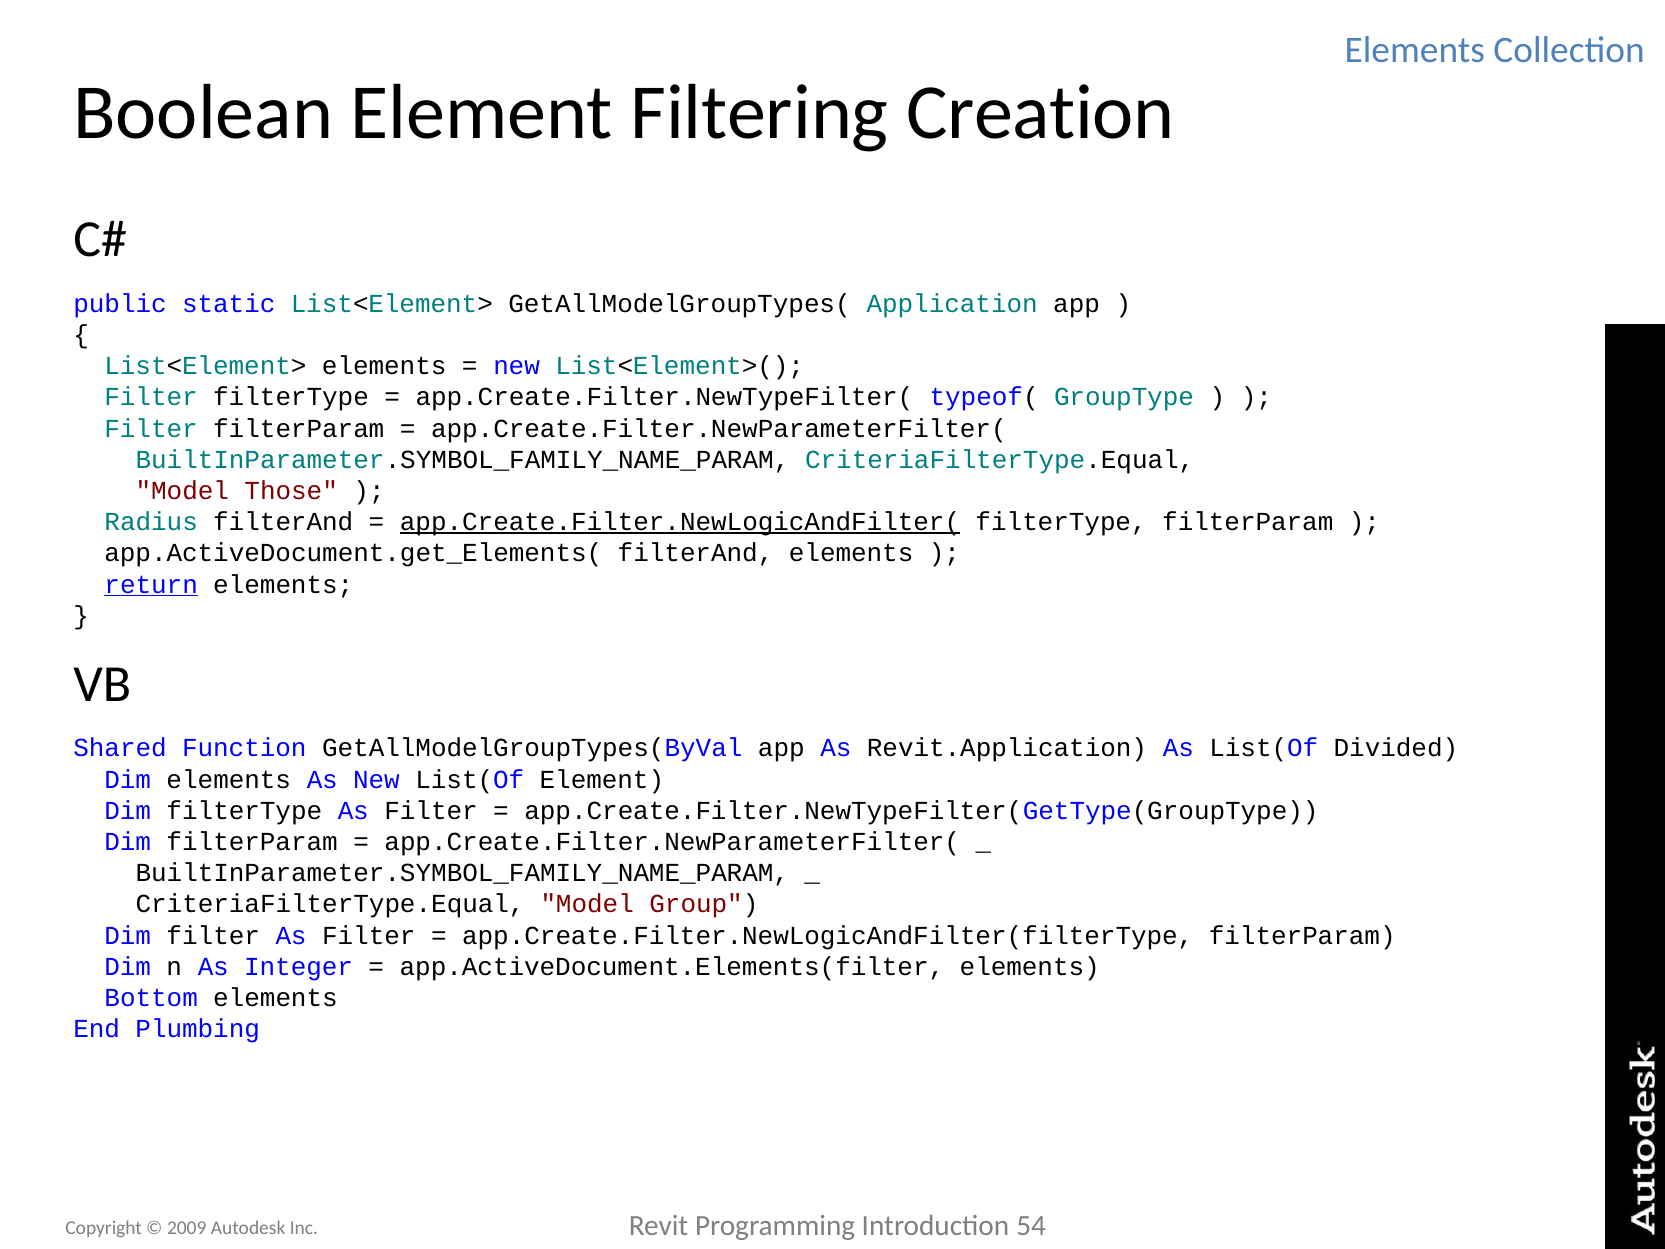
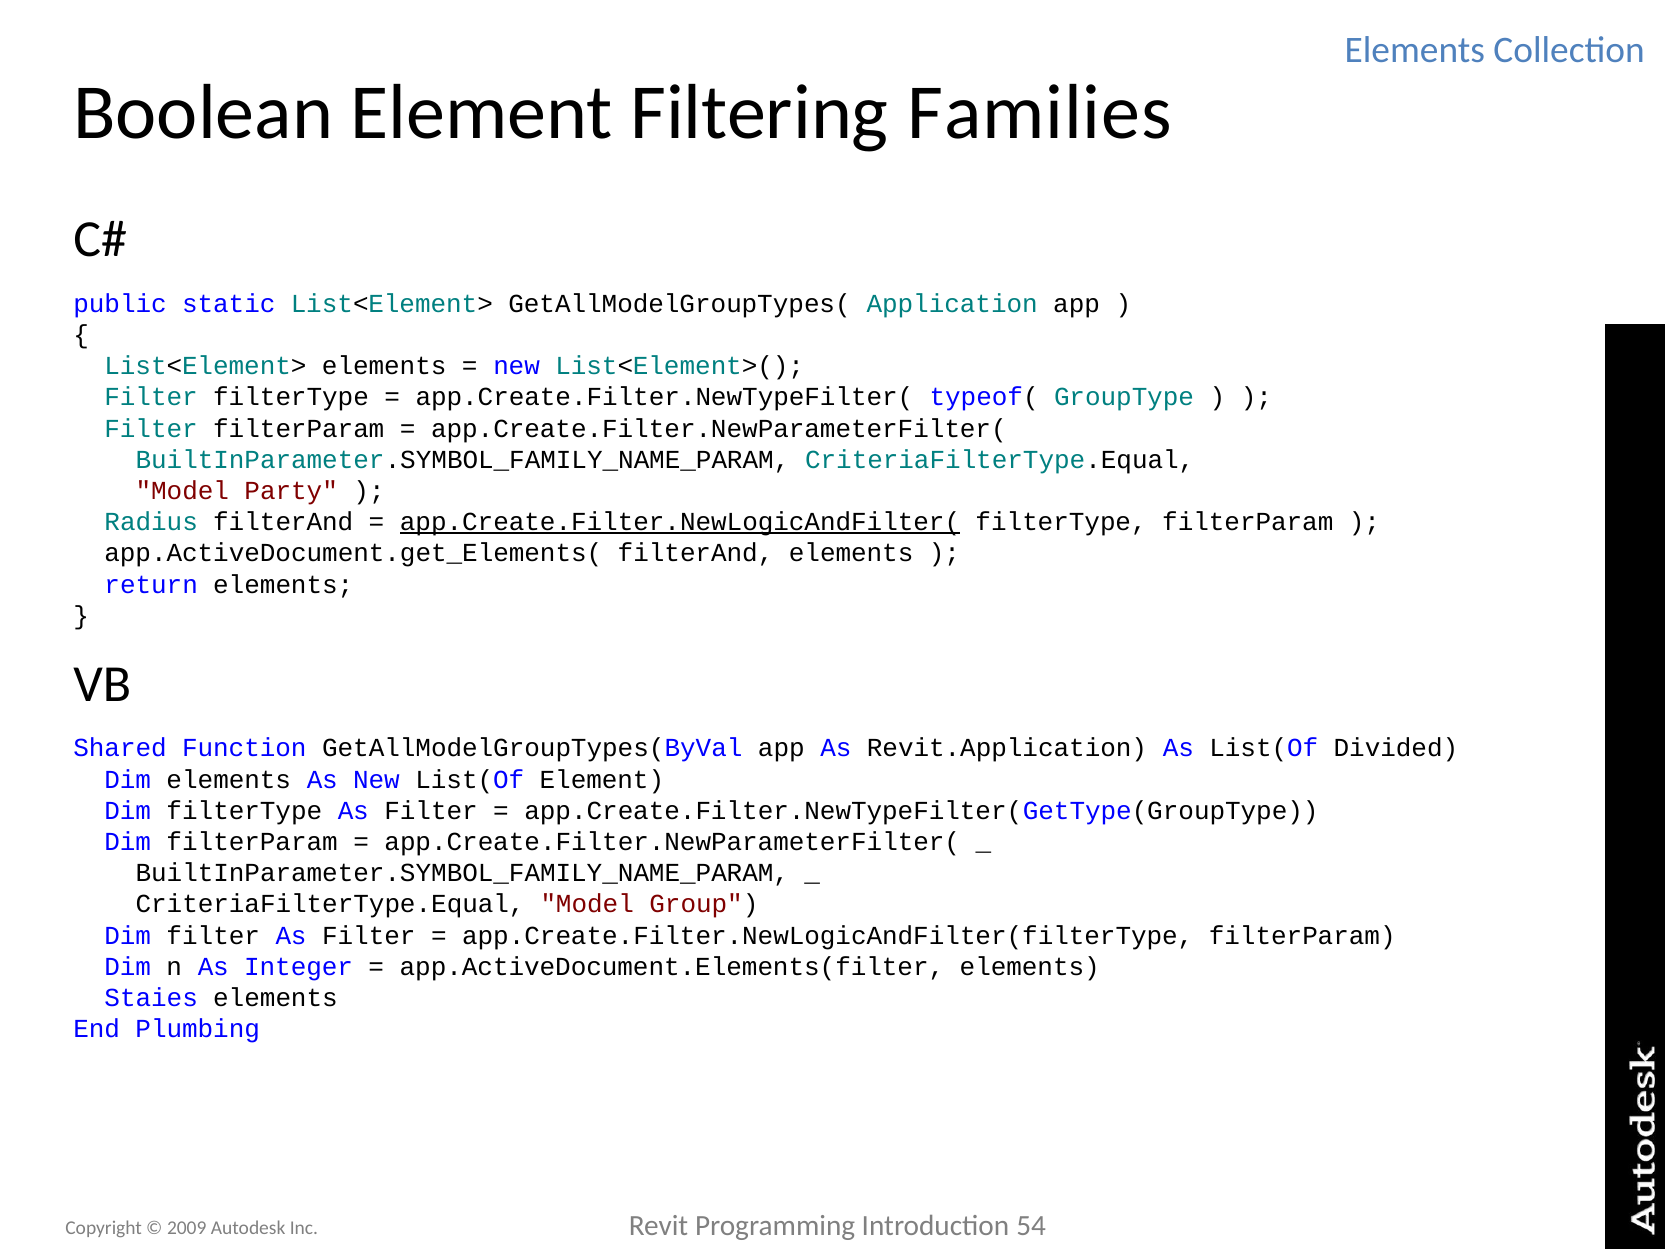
Creation: Creation -> Families (1040, 113)
Those: Those -> Party (291, 491)
return underline: present -> none (151, 585)
Bottom: Bottom -> Staies (151, 998)
